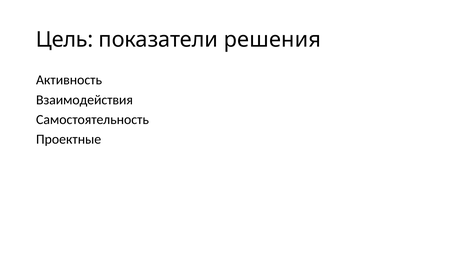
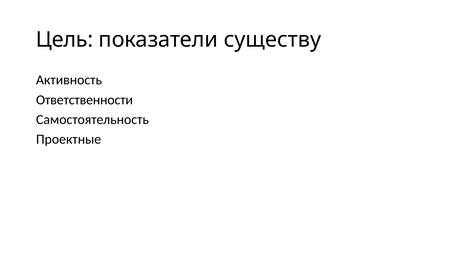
решения: решения -> существу (272, 40)
Взаимодействия: Взаимодействия -> Ответственности (85, 100)
